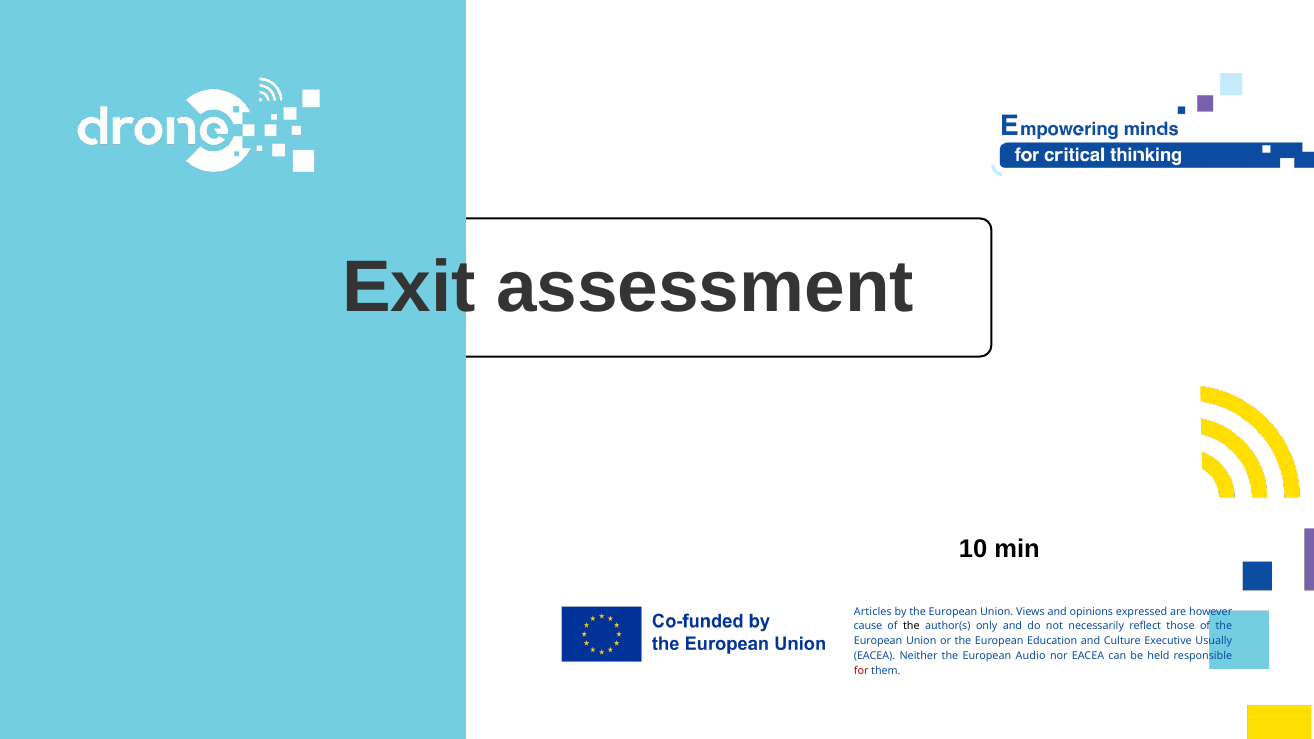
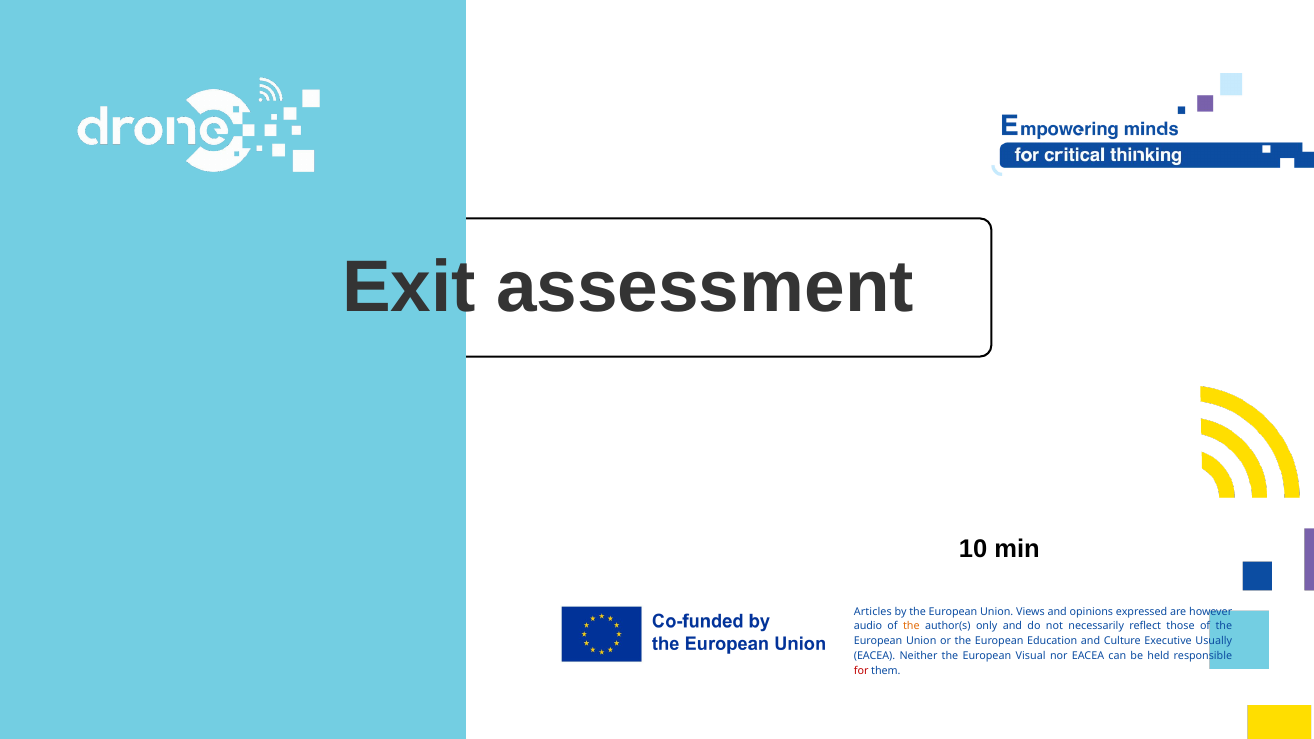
cause: cause -> audio (868, 626)
the colour: black -> orange (911, 626)
Audio: Audio -> Visual (1031, 656)
